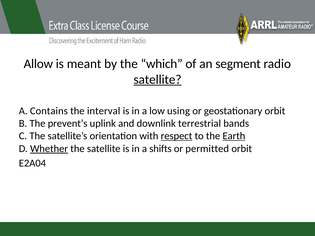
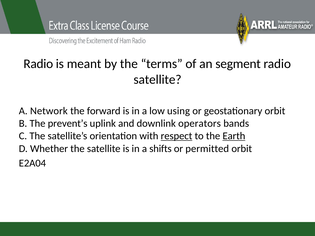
Allow: Allow -> Radio (38, 64)
which: which -> terms (162, 64)
satellite underline: present -> none (157, 80)
Contains: Contains -> Network (49, 111)
interval: interval -> forward (104, 111)
terrestrial: terrestrial -> operators (200, 124)
Whether underline: present -> none (49, 149)
